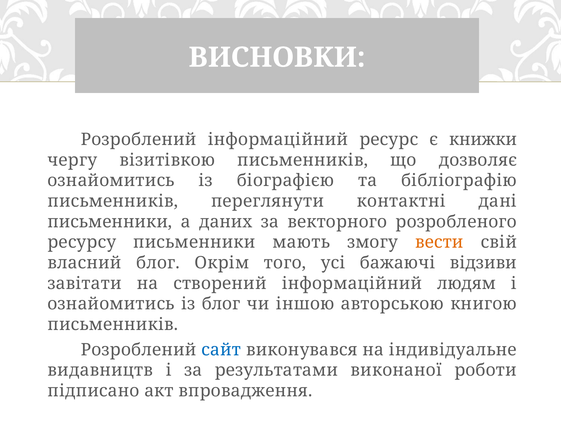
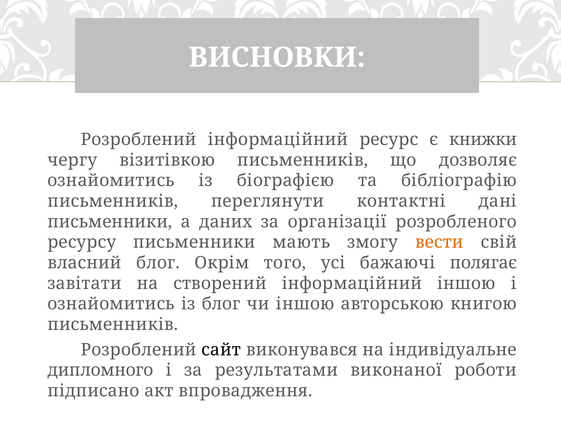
векторного: векторного -> організації (337, 222)
відзиви: відзиви -> полягає (483, 263)
інформаційний людям: людям -> іншою (466, 283)
сайт colour: blue -> black (221, 349)
видавництв: видавництв -> дипломного (100, 370)
